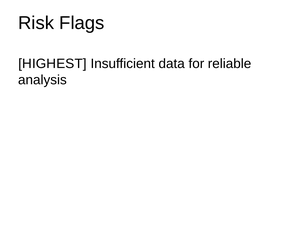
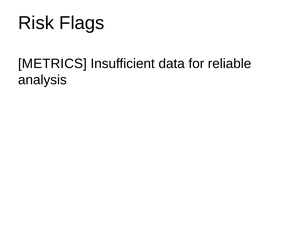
HIGHEST: HIGHEST -> METRICS (52, 64)
